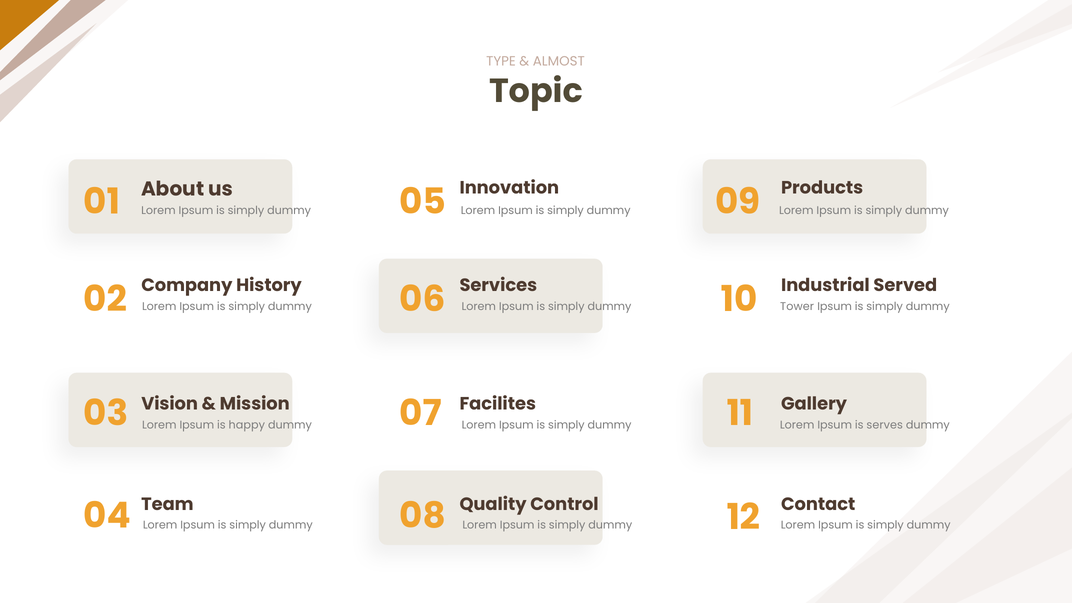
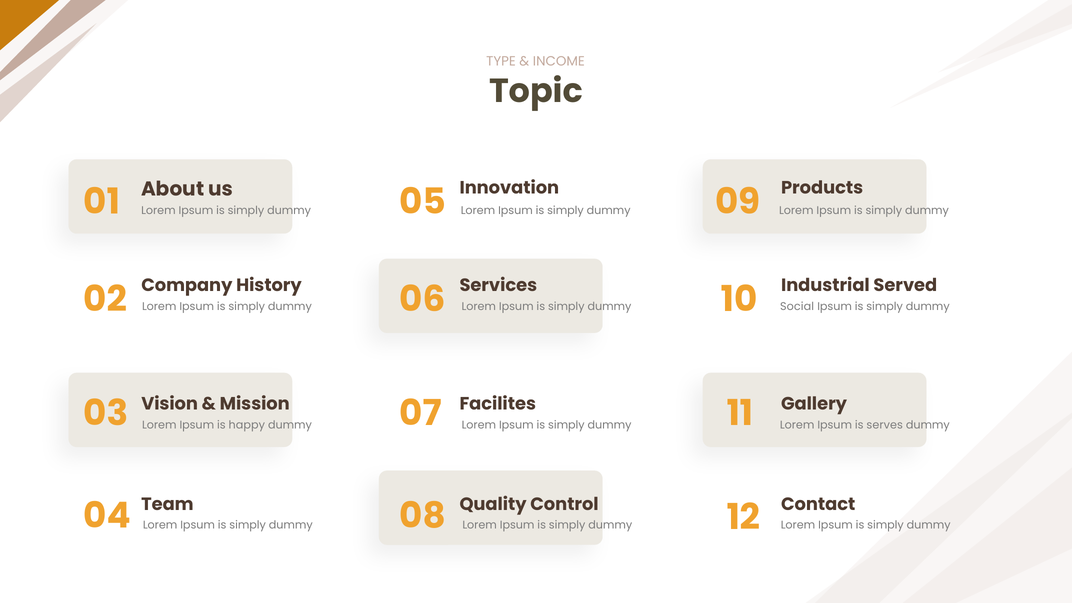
ALMOST: ALMOST -> INCOME (559, 61)
Tower: Tower -> Social (797, 307)
